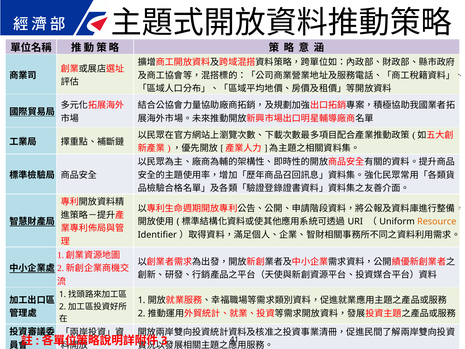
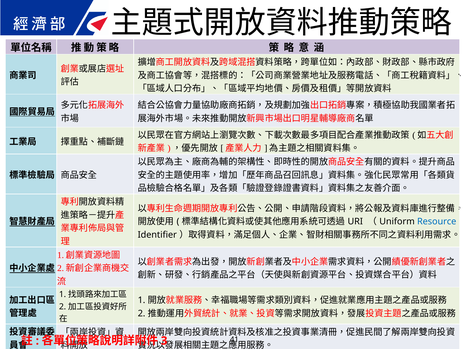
Resource colour: orange -> blue (437, 221)
